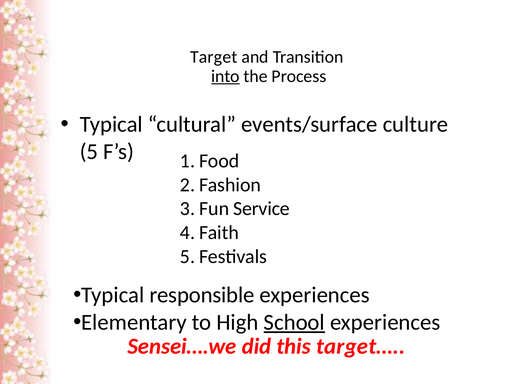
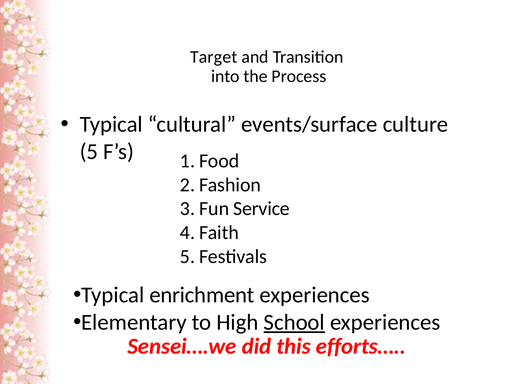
into underline: present -> none (225, 76)
responsible: responsible -> enrichment (202, 295)
target…: target… -> efforts… (361, 346)
